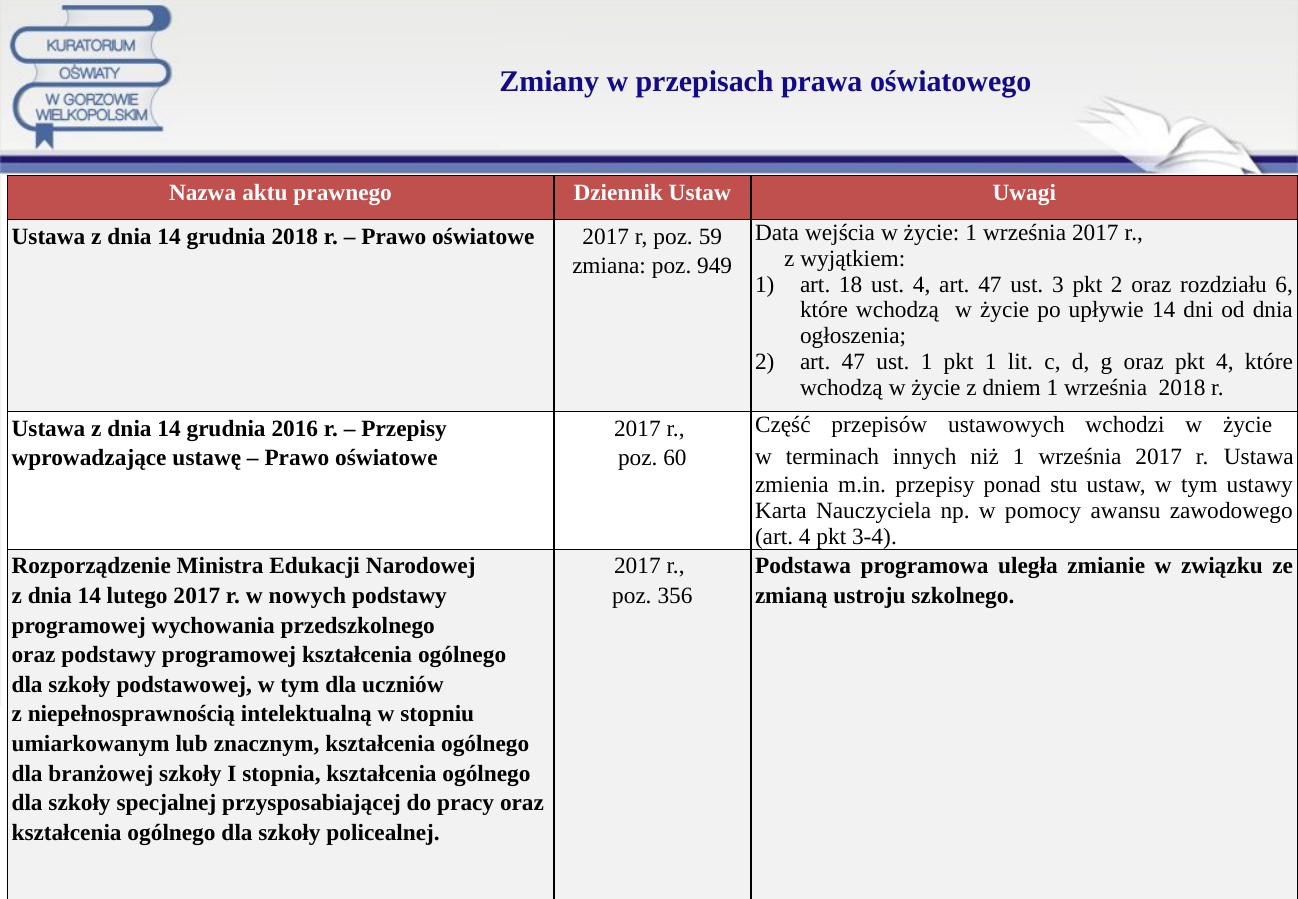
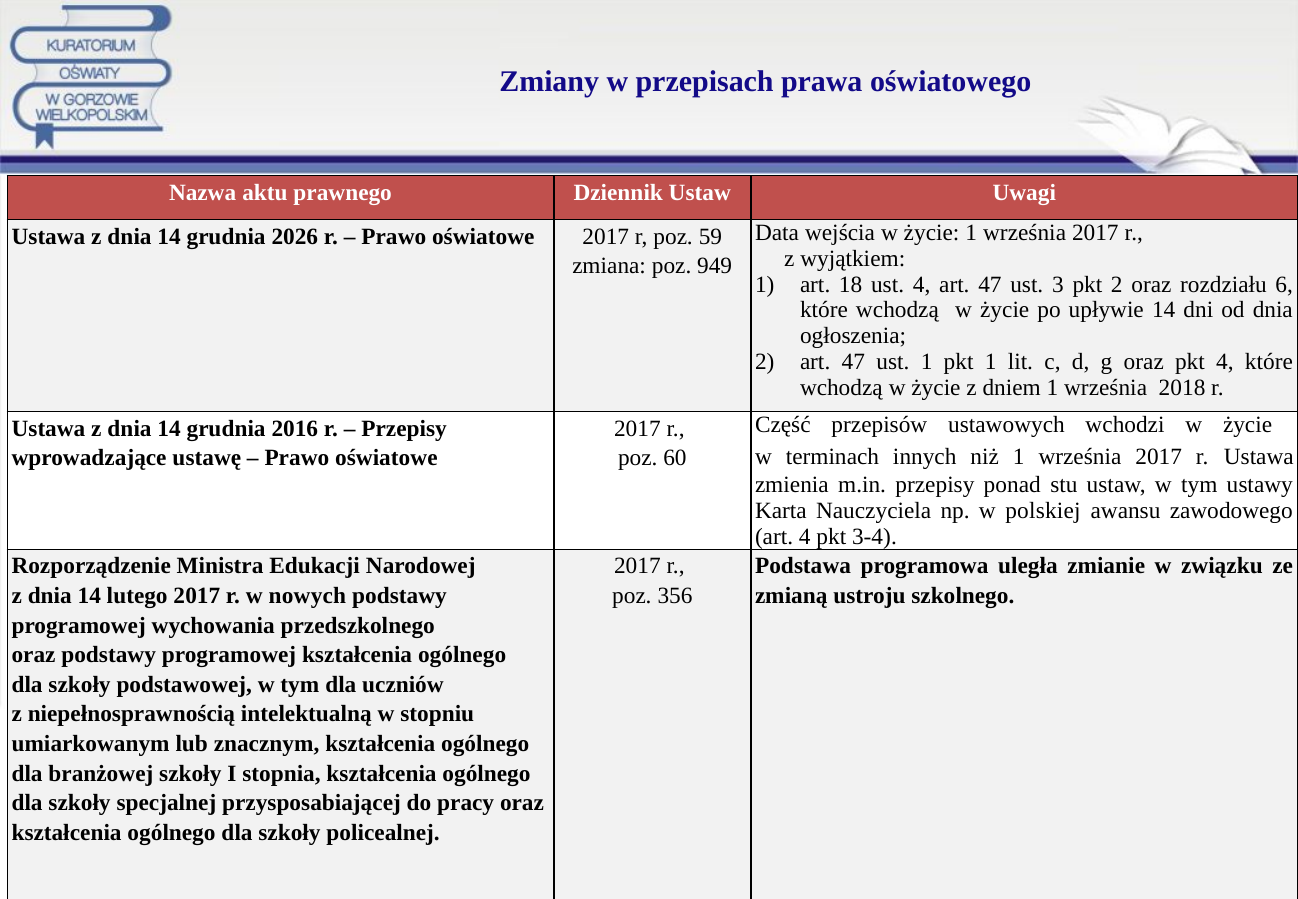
grudnia 2018: 2018 -> 2026 (295, 237)
pomocy: pomocy -> polskiej (1043, 511)
